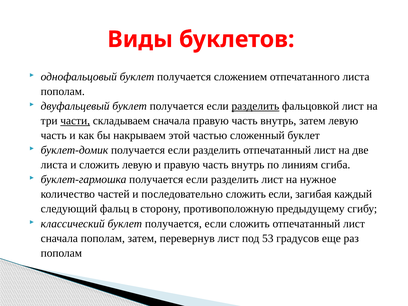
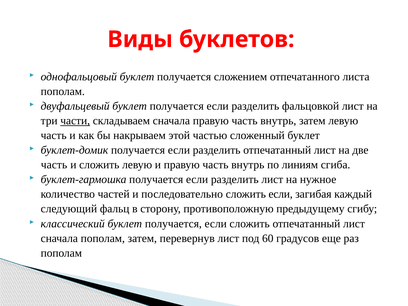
разделить underline: present -> none (255, 106)
листа: листа -> часть (54, 165)
53: 53 -> 60 (268, 238)
